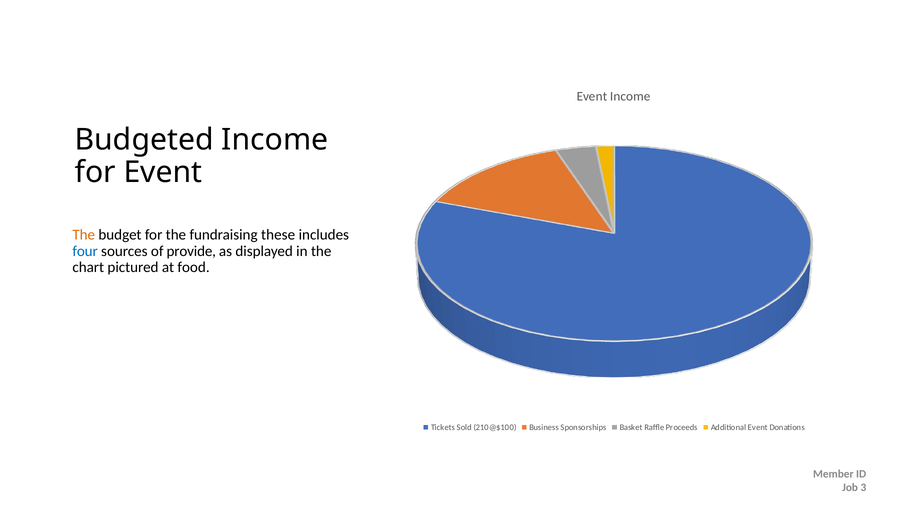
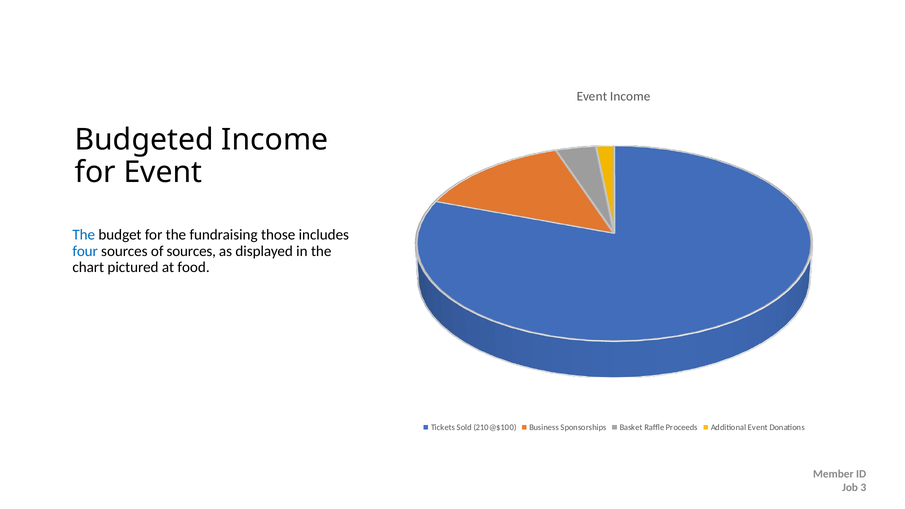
The colour: orange -> blue (84, 235)
these: these -> those (278, 235)
of provide: provide -> sources (191, 251)
